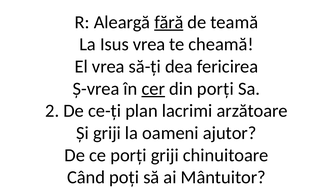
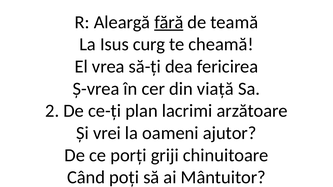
Isus vrea: vrea -> curg (149, 44)
cer underline: present -> none (153, 89)
din porți: porți -> viață (215, 89)
Și griji: griji -> vrei (107, 133)
